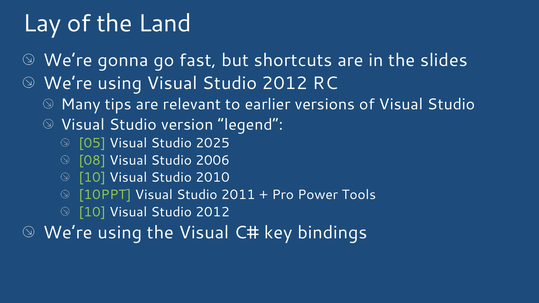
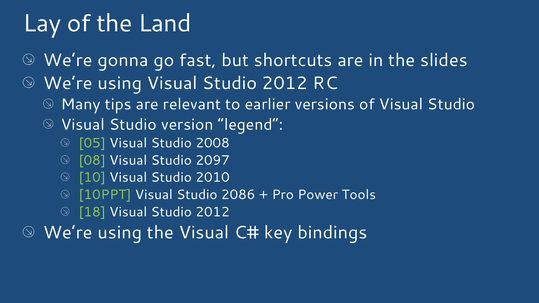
2025: 2025 -> 2008 (213, 143)
2006: 2006 -> 2097 (213, 160)
2011: 2011 -> 2086 (238, 195)
10: 10 -> 18 (92, 212)
